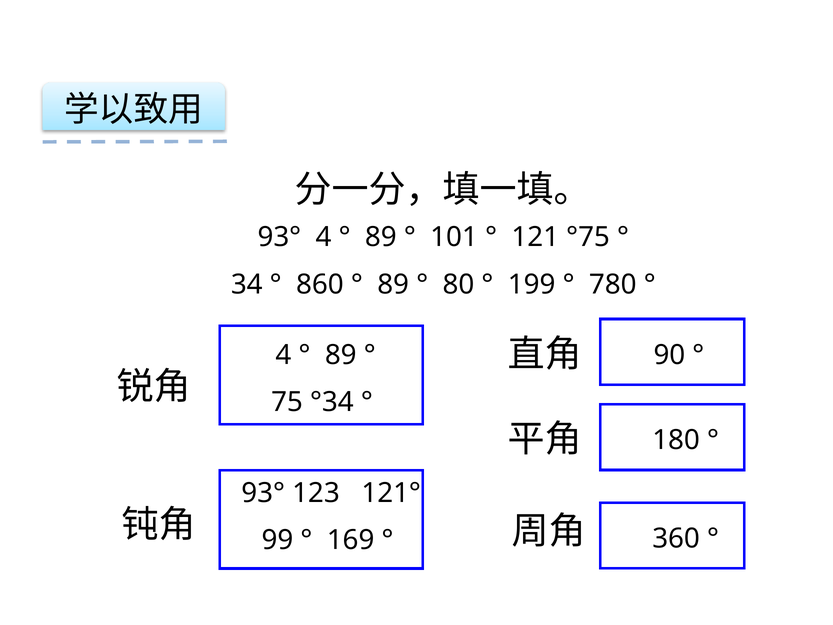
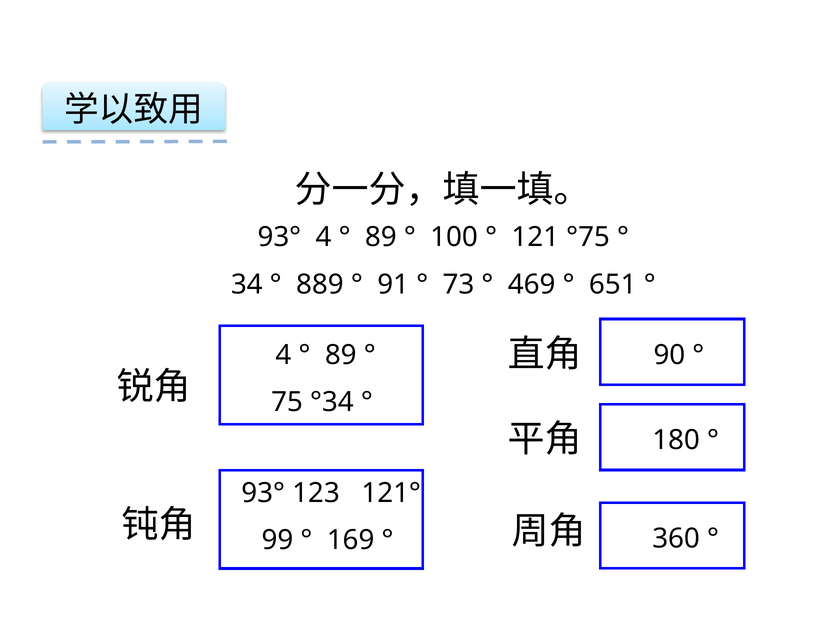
101: 101 -> 100 (454, 237)
860: 860 -> 889 (320, 284)
89: 89 -> 91 (393, 284)
80: 80 -> 73 (458, 284)
199: 199 -> 469 (532, 284)
780: 780 -> 651 (613, 284)
